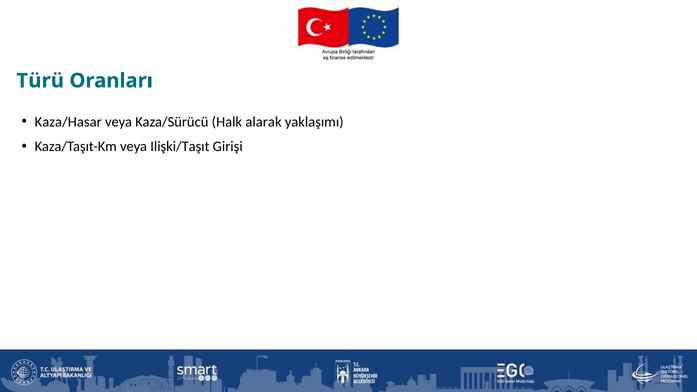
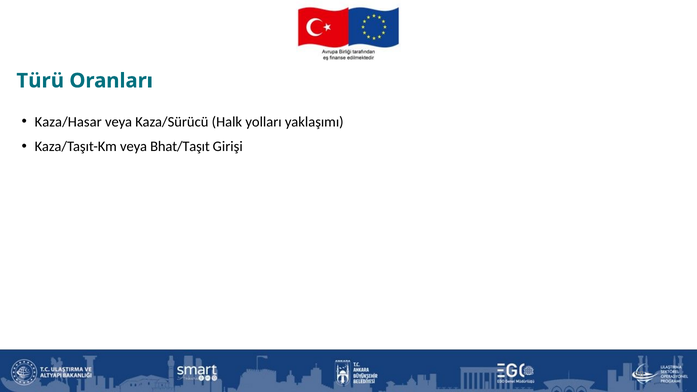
alarak: alarak -> yolları (264, 122)
Ilişki/Taşıt: Ilişki/Taşıt -> Bhat/Taşıt (180, 147)
